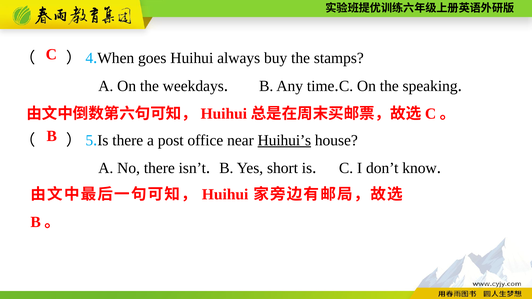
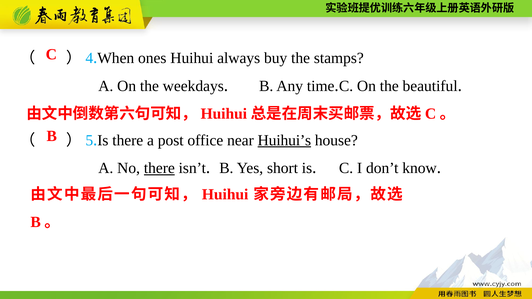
goes: goes -> ones (152, 58)
speaking: speaking -> beautiful (430, 86)
there underline: none -> present (159, 168)
